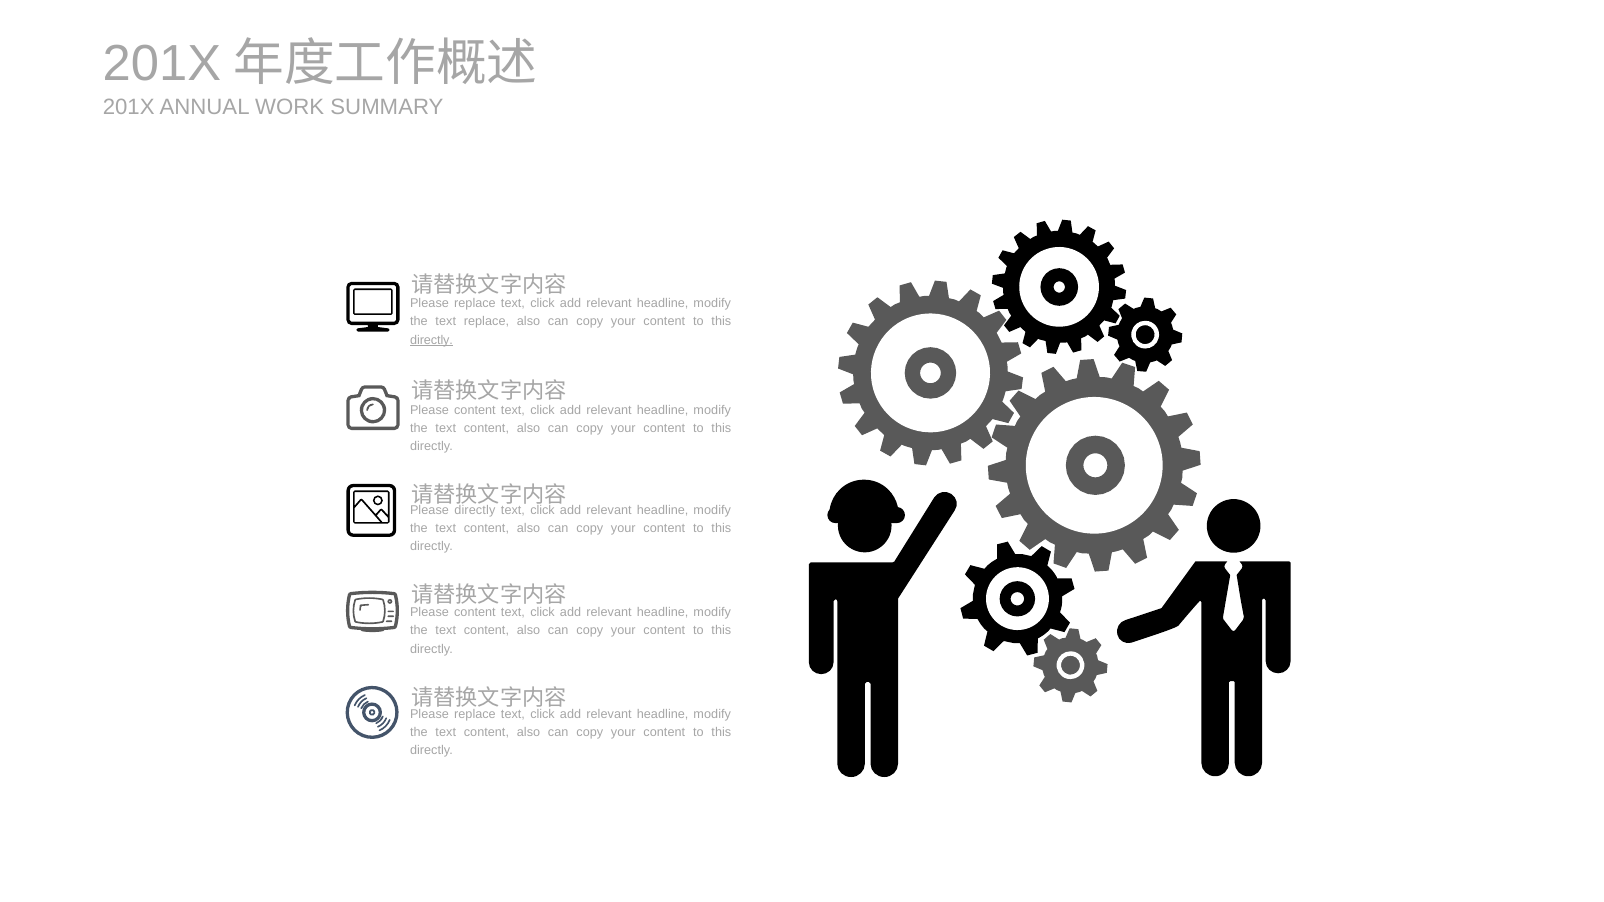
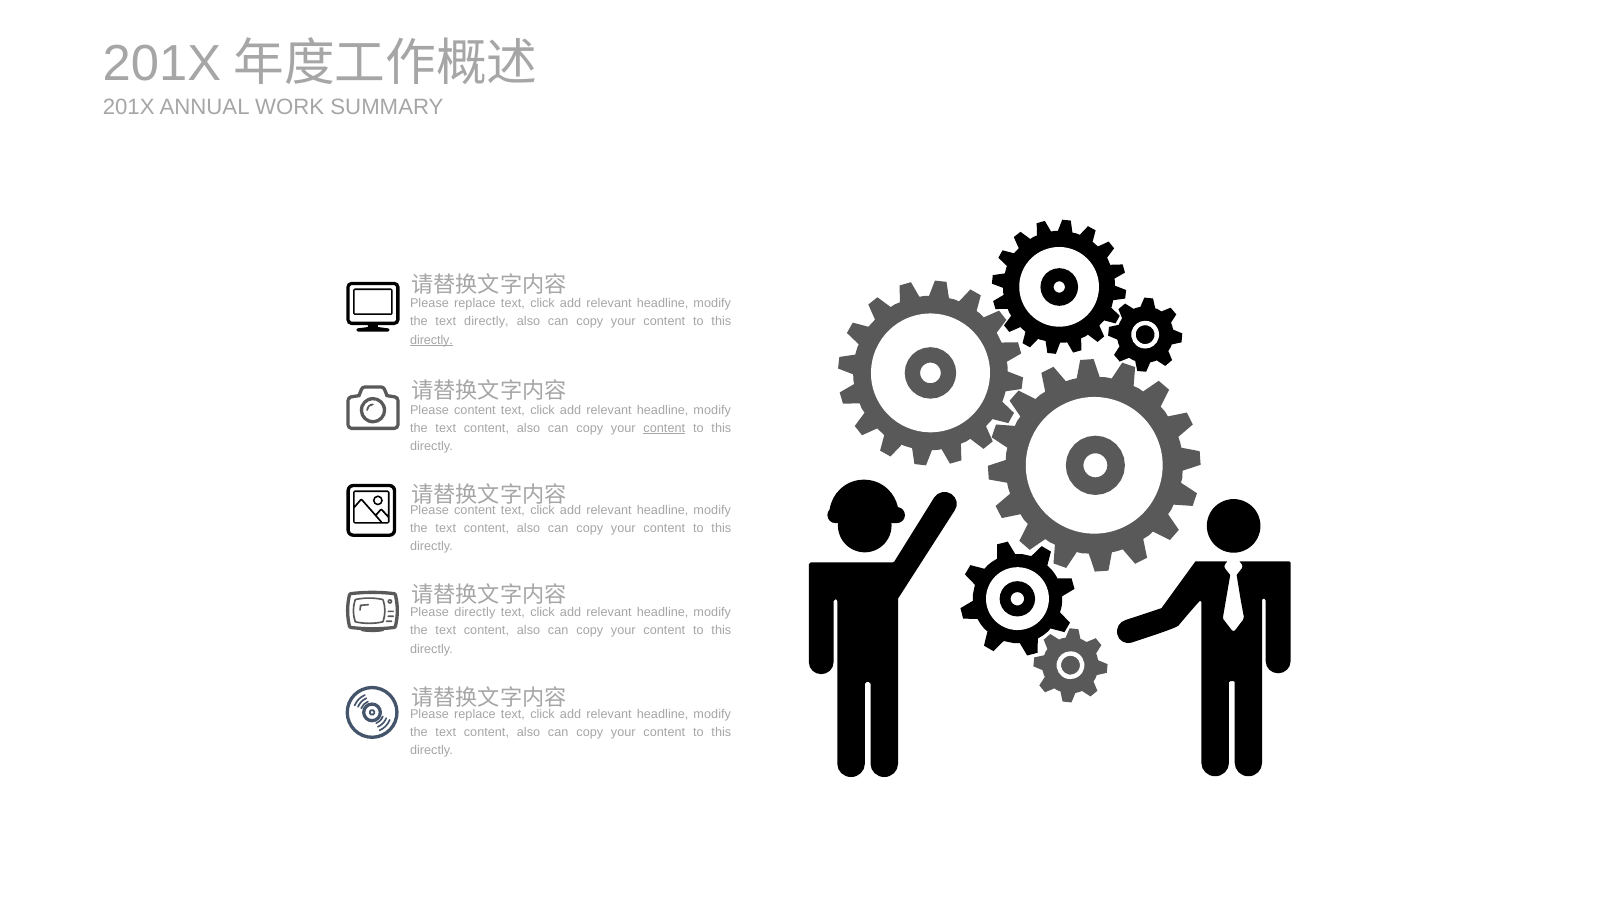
text replace: replace -> directly (486, 322)
content underline: none -> present (664, 428)
directly: directly -> content (475, 510)
content: content -> directly (475, 613)
